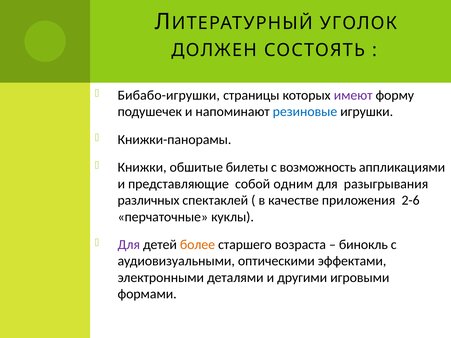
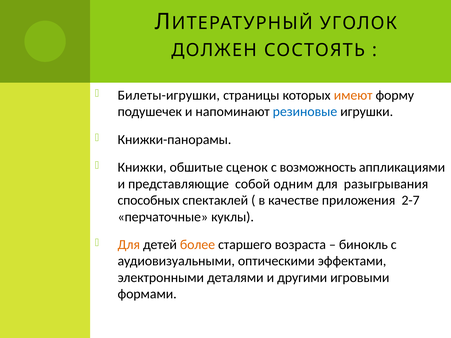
Бибабо-игрушки: Бибабо-игрушки -> Билеты-игрушки (169, 95)
имеют colour: purple -> orange (353, 95)
билеты: билеты -> сценок (247, 167)
различных: различных -> способных (149, 200)
2-6: 2-6 -> 2-7 (411, 200)
Для colour: purple -> orange (129, 245)
